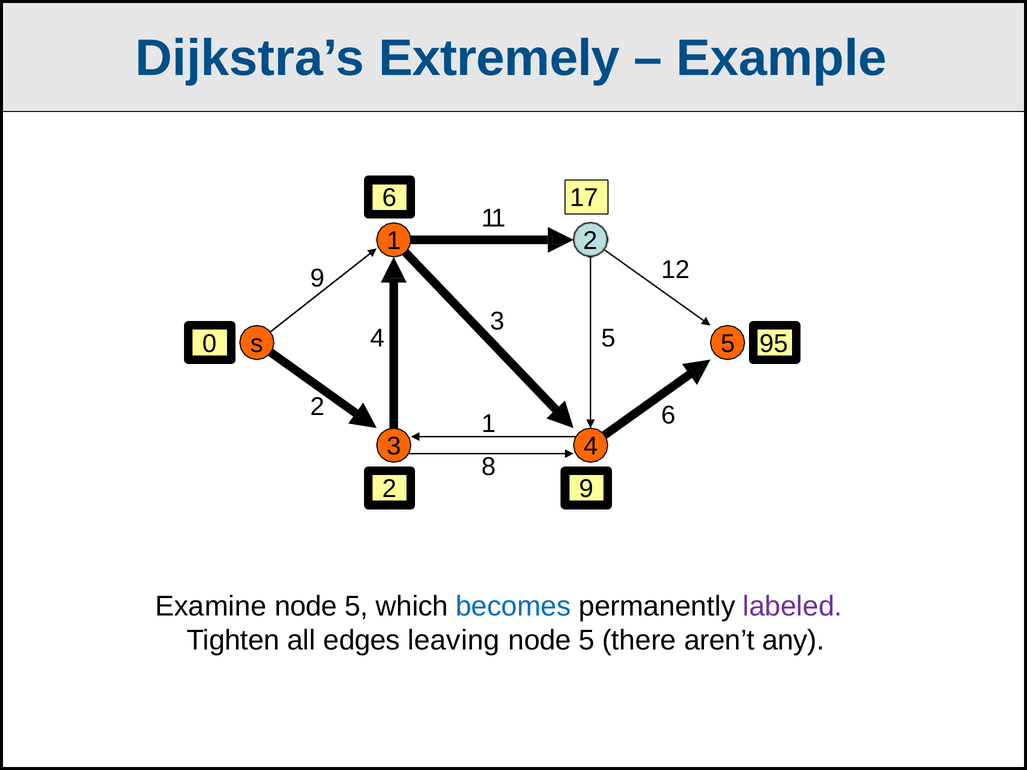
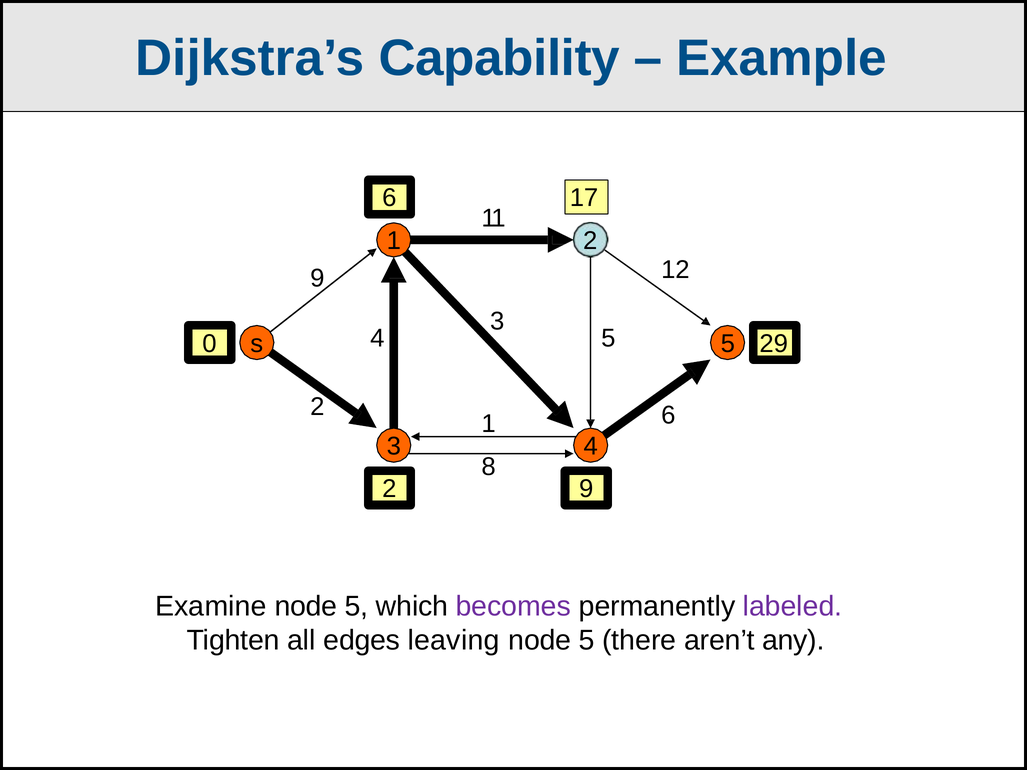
Extremely: Extremely -> Capability (499, 58)
95: 95 -> 29 (774, 344)
becomes colour: blue -> purple (513, 606)
